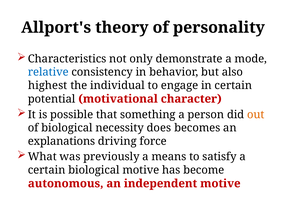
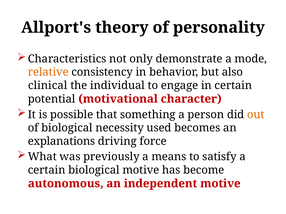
relative colour: blue -> orange (48, 72)
highest: highest -> clinical (48, 86)
does: does -> used (159, 128)
